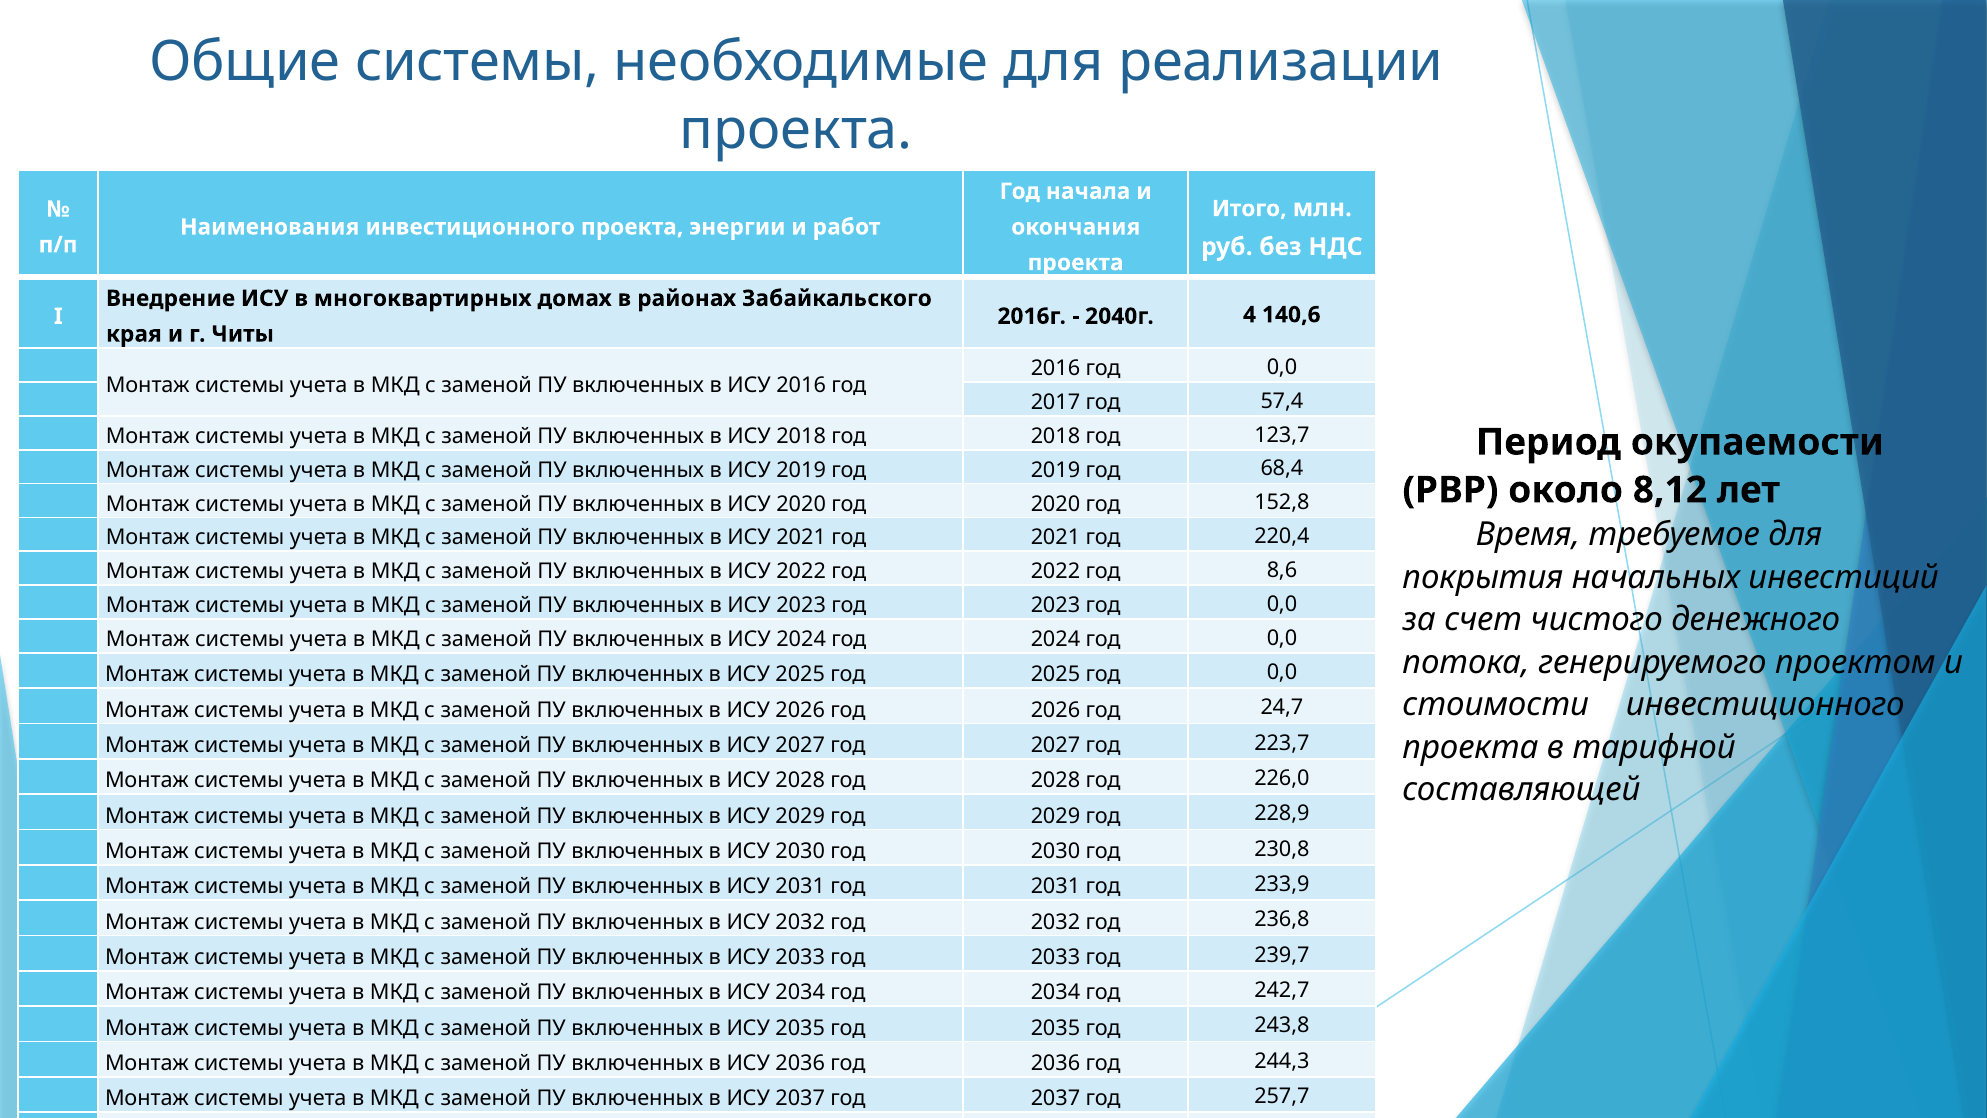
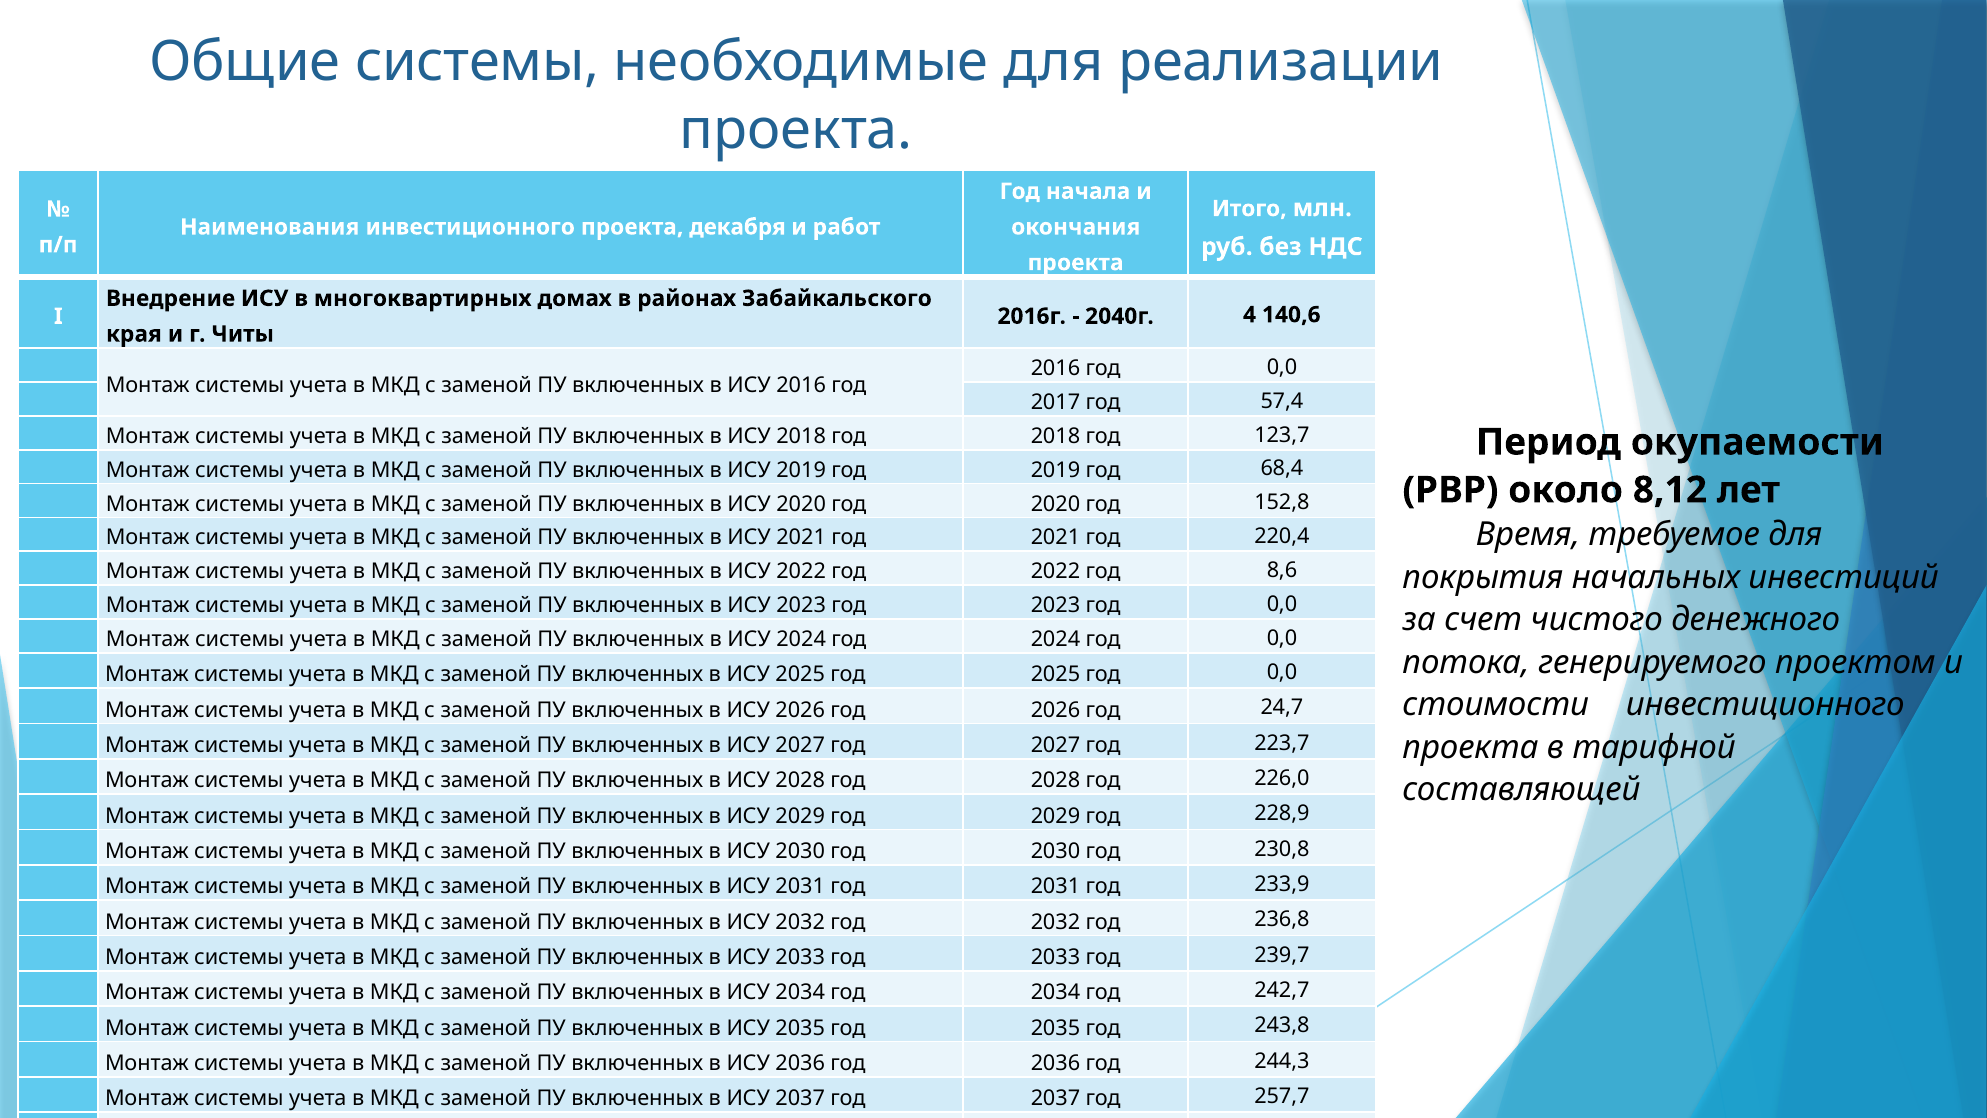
энергии: энергии -> декабря (737, 227)
